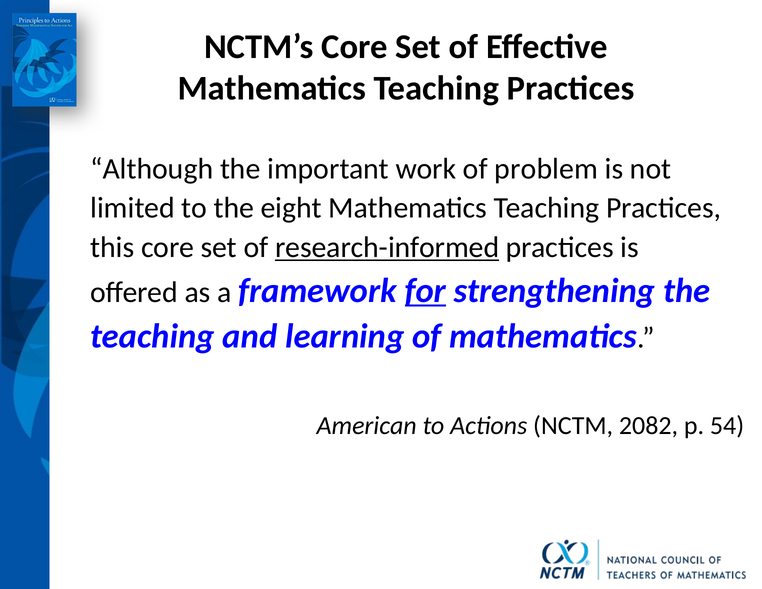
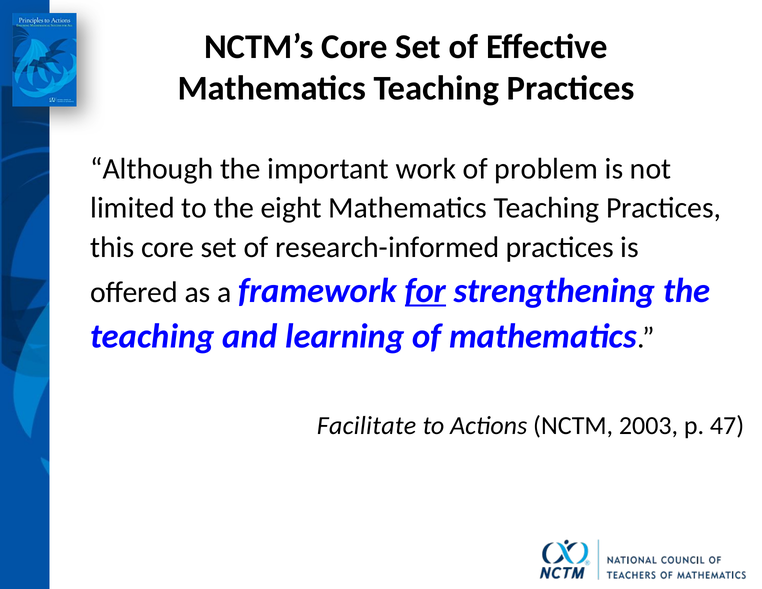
research-informed underline: present -> none (387, 247)
American: American -> Facilitate (367, 425)
2082: 2082 -> 2003 (649, 425)
54: 54 -> 47 (727, 425)
